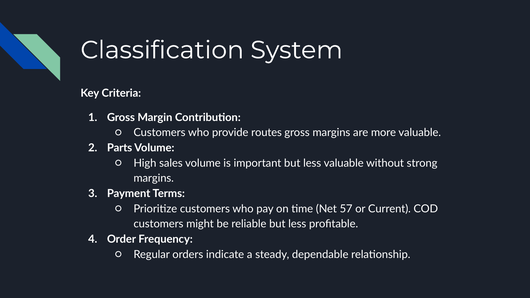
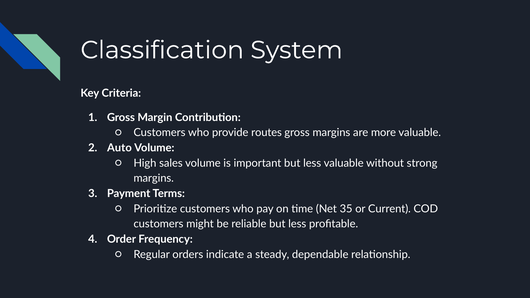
Parts: Parts -> Auto (119, 148)
57: 57 -> 35 (346, 209)
